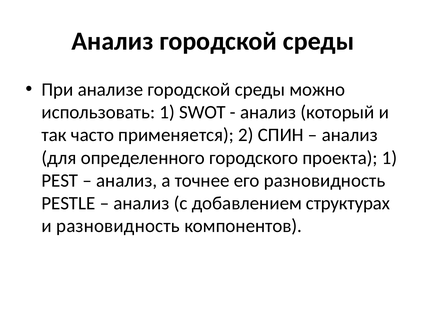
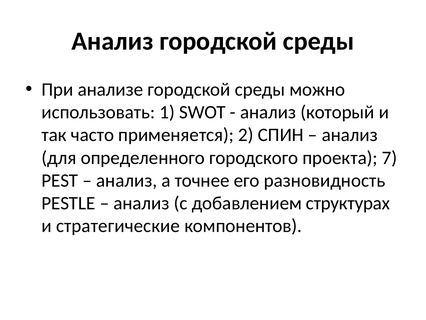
проекта 1: 1 -> 7 (390, 158)
и разновидность: разновидность -> стратегические (118, 226)
